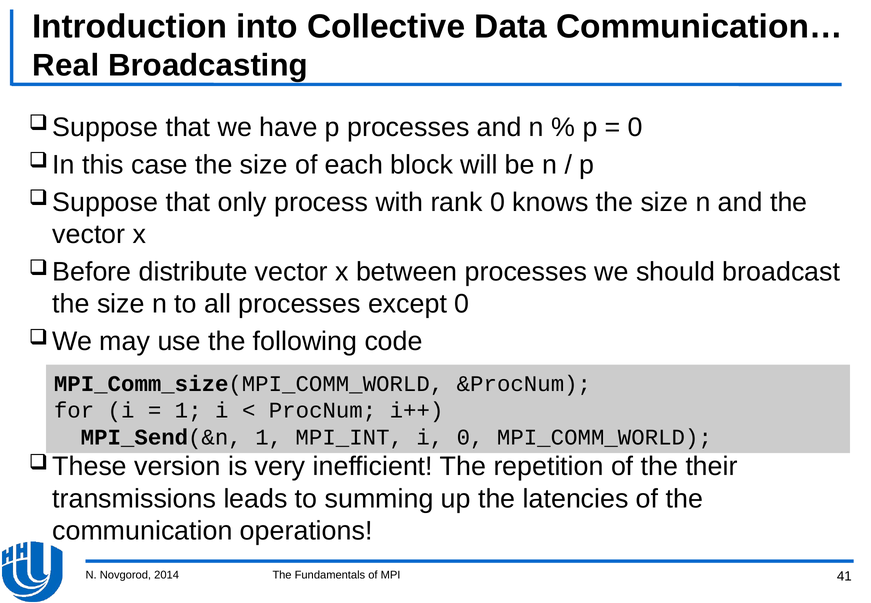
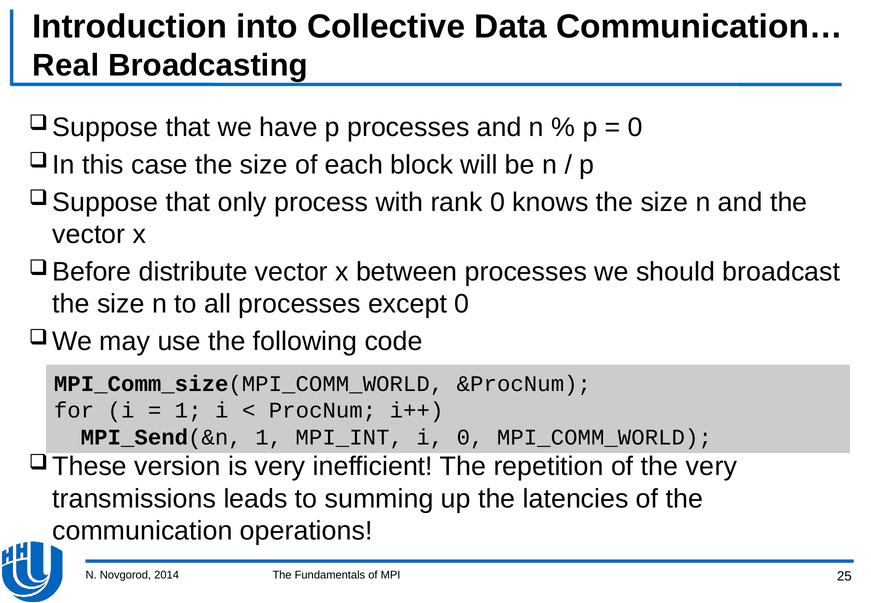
the their: their -> very (711, 467)
41: 41 -> 25 (844, 576)
